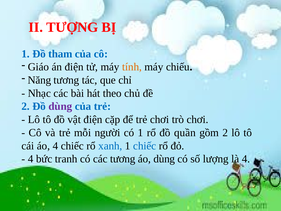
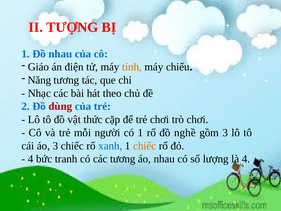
Đồ tham: tham -> nhau (60, 54)
dùng colour: purple -> red (60, 106)
vật điện: điện -> thức (93, 119)
quần: quần -> nghề (185, 133)
gồm 2: 2 -> 3 (225, 133)
áo 4: 4 -> 3 (55, 146)
chiếc colour: blue -> orange (145, 146)
áo dùng: dùng -> nhau (164, 159)
